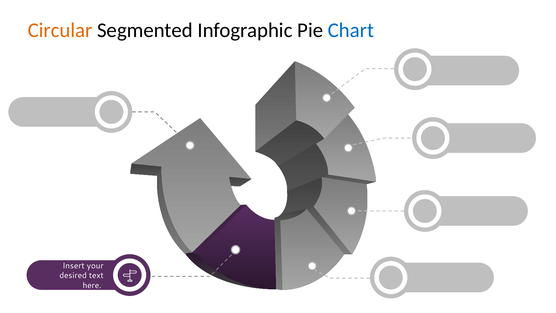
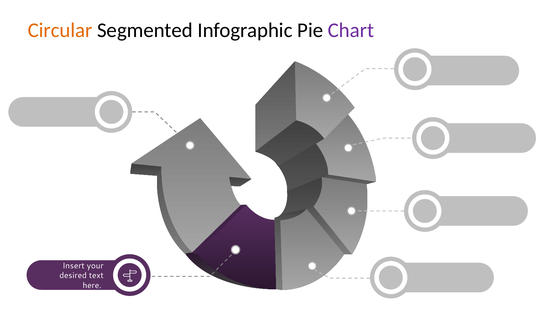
Chart colour: blue -> purple (351, 30)
